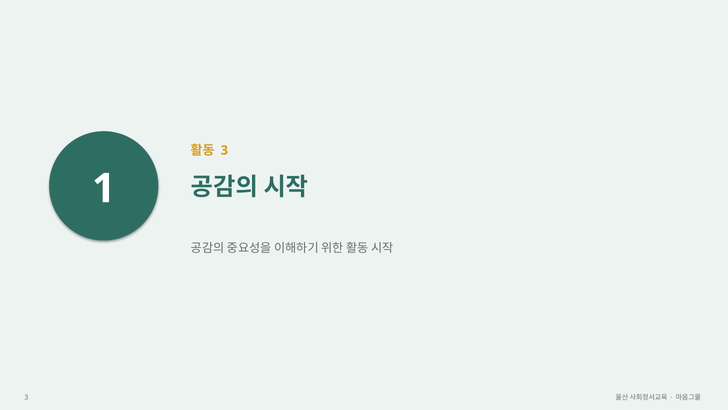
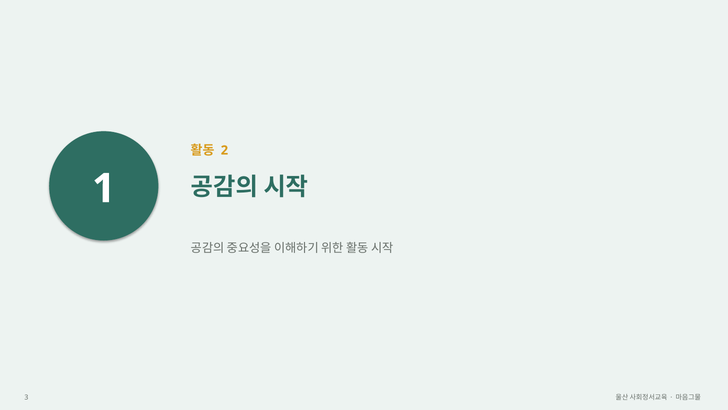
3: 3 -> 2 (224, 150)
